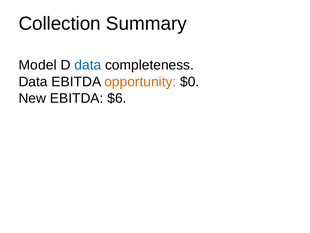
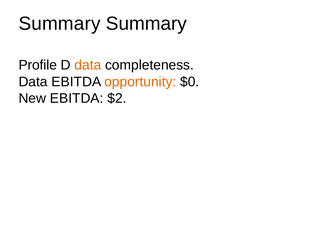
Collection: Collection -> Summary (60, 24)
Model: Model -> Profile (38, 65)
data colour: blue -> orange (88, 65)
$6: $6 -> $2 (117, 98)
